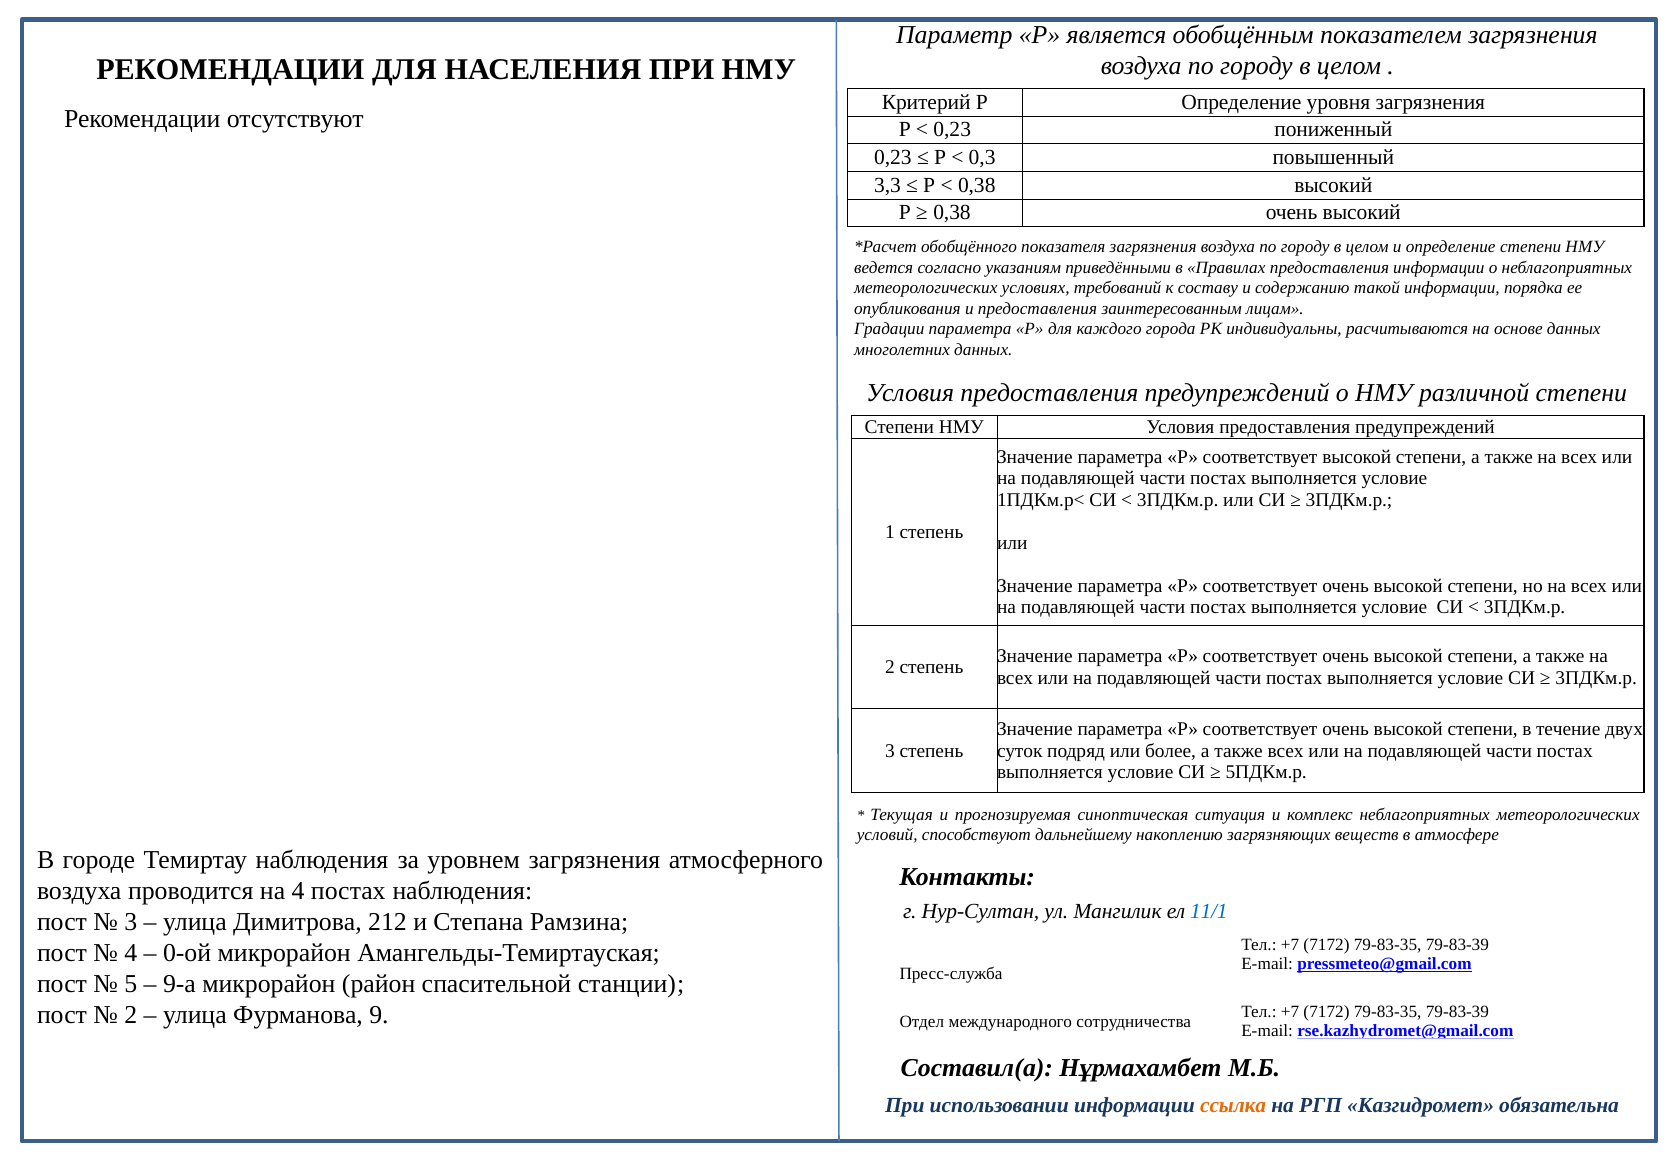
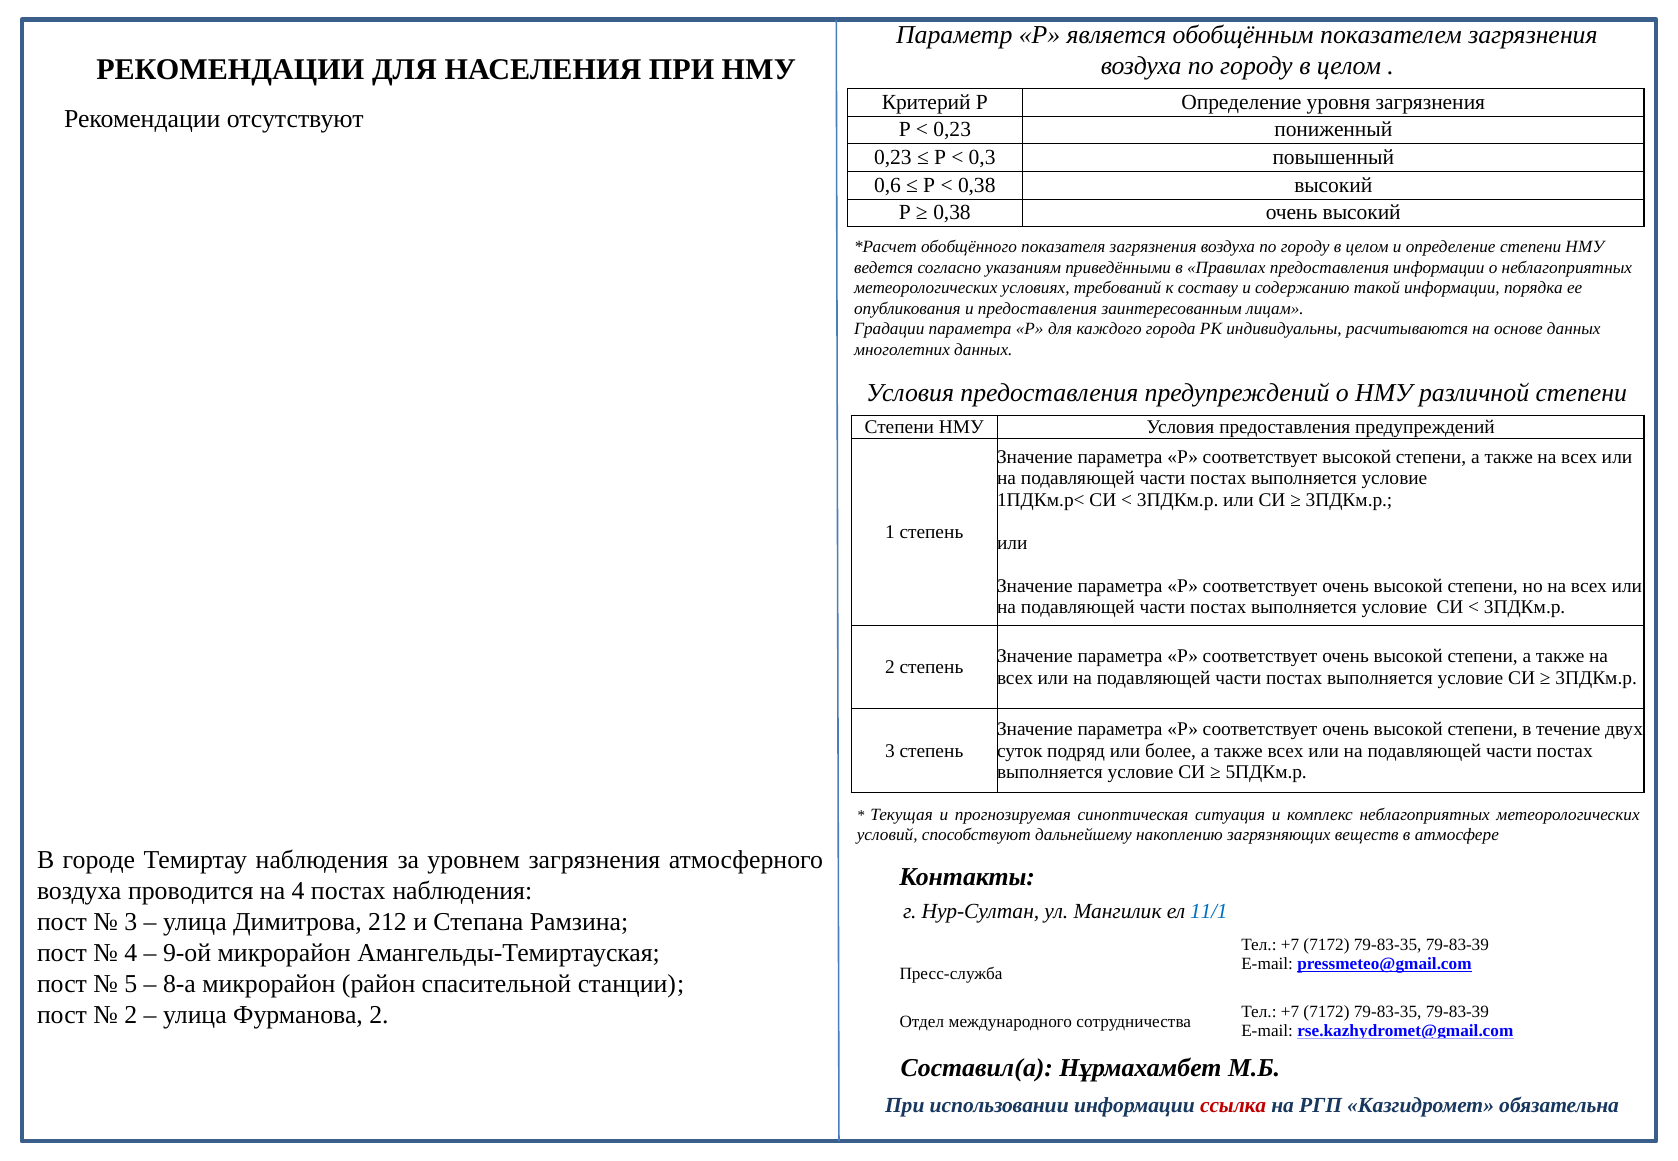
3,3: 3,3 -> 0,6 (888, 185)
0-ой: 0-ой -> 9-ой (187, 954)
9-а: 9-а -> 8-а (179, 984)
Фурманова 9: 9 -> 2 (379, 1015)
ссылка colour: orange -> red (1233, 1106)
